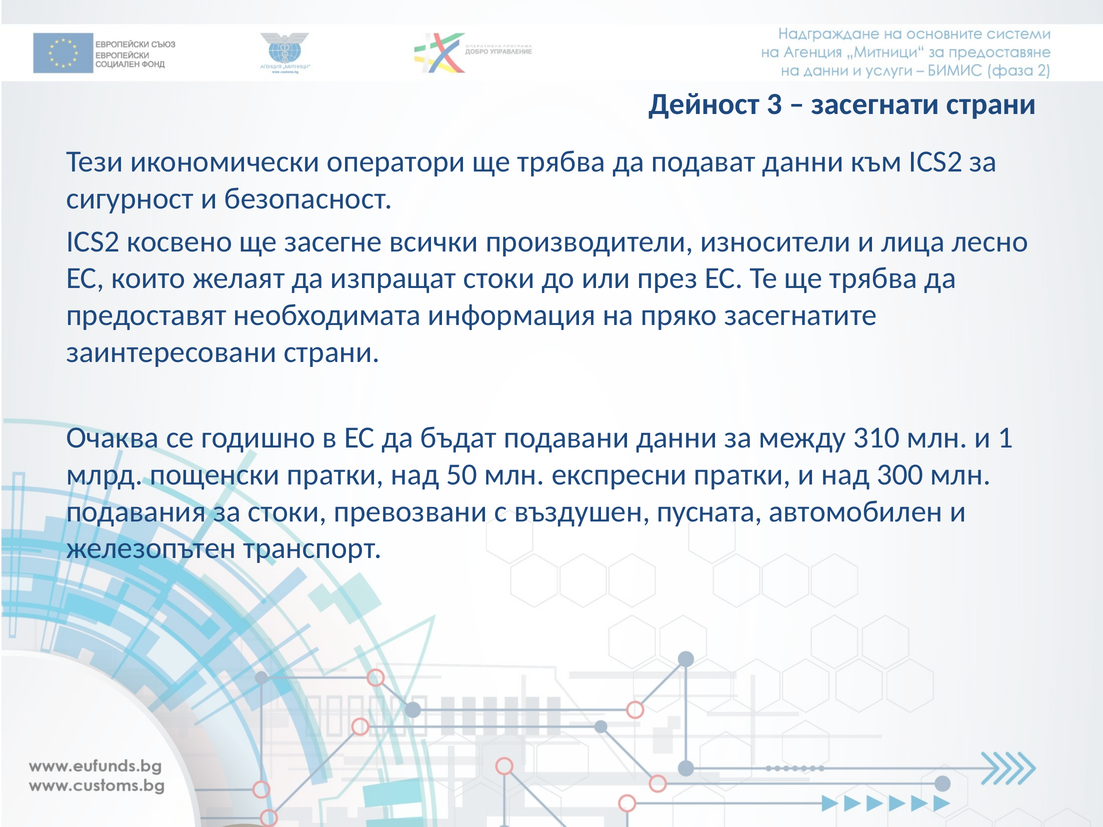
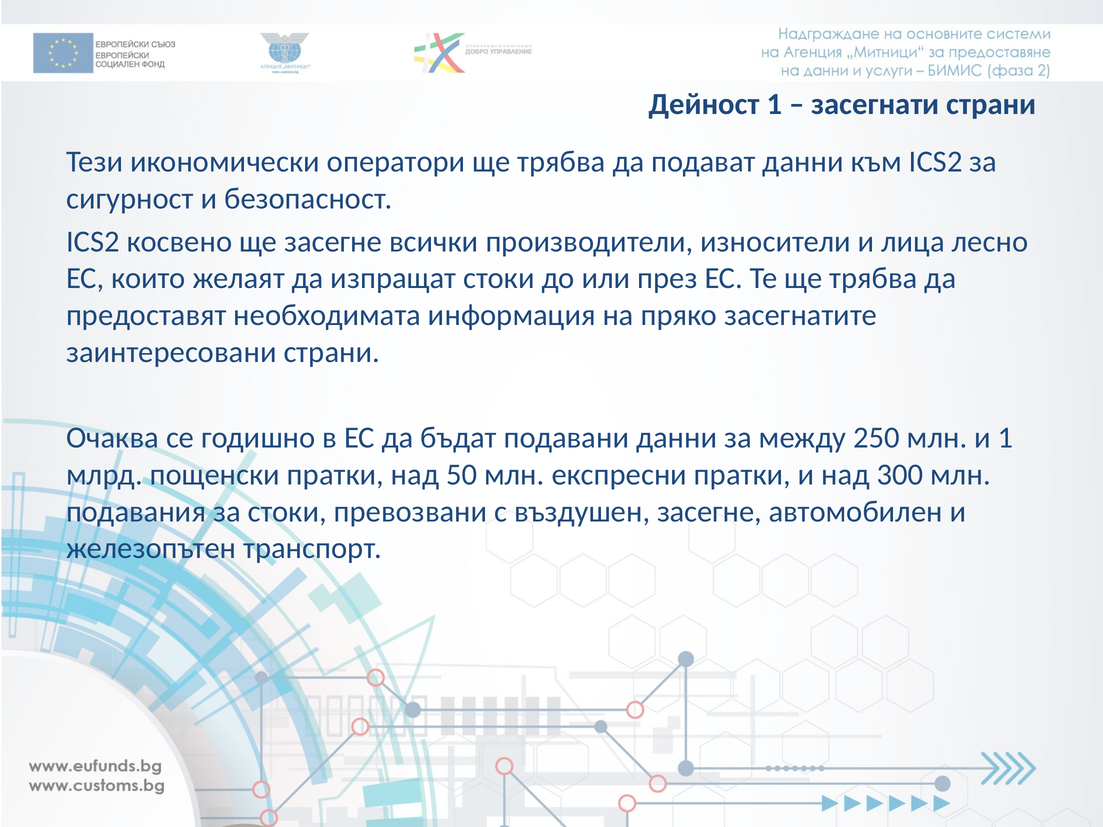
Дейност 3: 3 -> 1 (774, 104)
310: 310 -> 250 (877, 438)
въздушен пусната: пусната -> засегне (709, 512)
